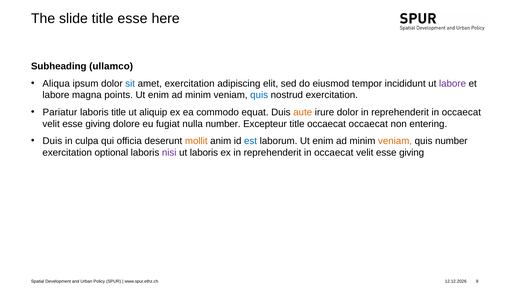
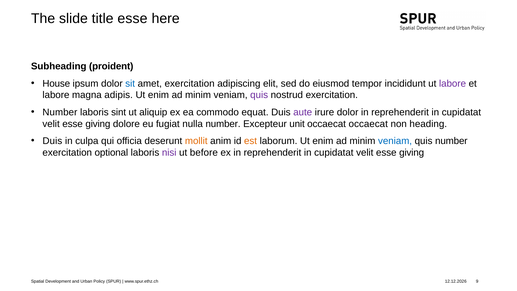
ullamco: ullamco -> proident (111, 66)
Aliqua: Aliqua -> House (56, 83)
points: points -> adipis (119, 95)
quis colour: blue -> purple (259, 95)
Pariatur: Pariatur -> Number (60, 112)
laboris title: title -> sint (119, 112)
aute colour: orange -> purple (303, 112)
occaecat: occaecat -> cupidatat (461, 112)
Excepteur title: title -> unit (297, 124)
entering: entering -> heading (428, 124)
est colour: blue -> orange (251, 141)
veniam colour: orange -> blue (395, 141)
ut laboris: laboris -> before (204, 152)
occaecat: occaecat -> cupidatat (334, 152)
